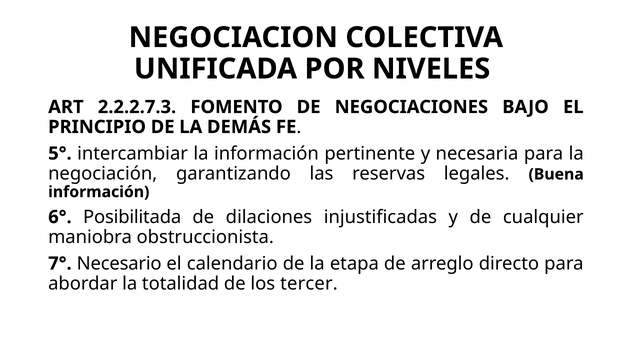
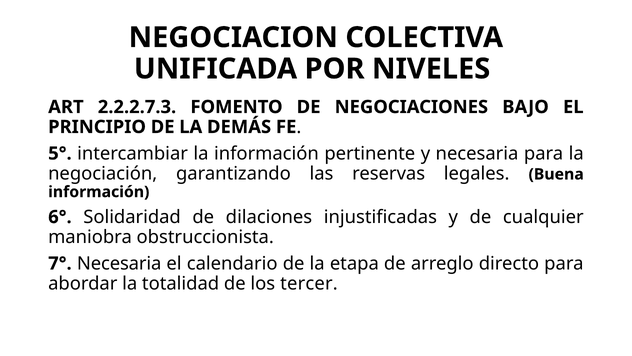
Posibilitada: Posibilitada -> Solidaridad (132, 217)
7° Necesario: Necesario -> Necesaria (119, 263)
